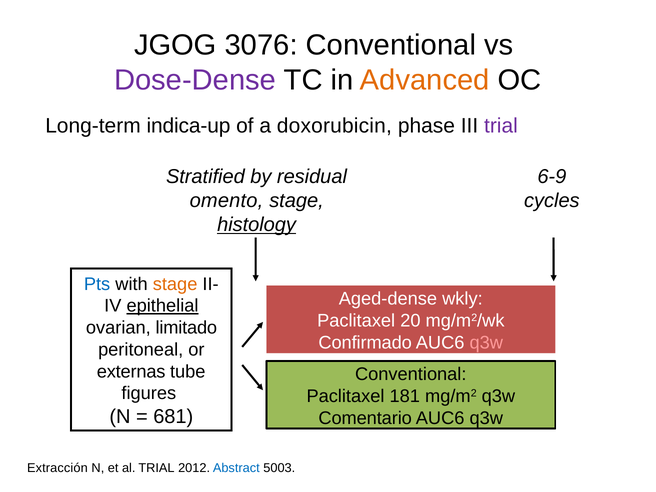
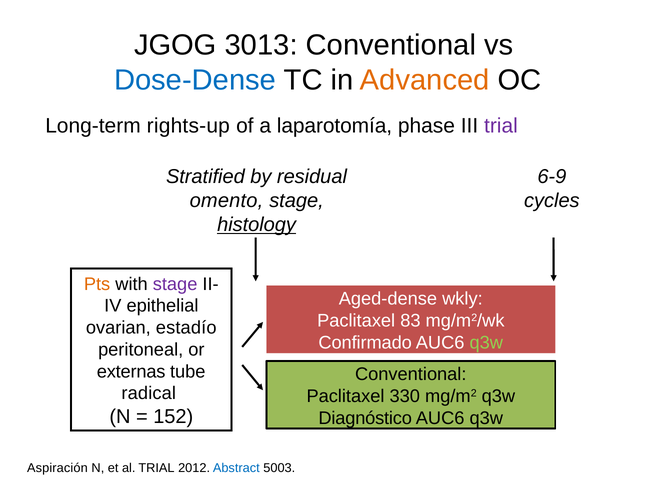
3076: 3076 -> 3013 (261, 45)
Dose-Dense colour: purple -> blue (195, 80)
indica-up: indica-up -> rights-up (188, 126)
doxorubicin: doxorubicin -> laparotomía (334, 126)
Pts colour: blue -> orange (97, 284)
stage colour: orange -> purple (175, 284)
epithelial underline: present -> none (163, 306)
20: 20 -> 83 (410, 321)
limitado: limitado -> estadío (186, 328)
q3w colour: pink -> light green (486, 343)
figures: figures -> radical (149, 393)
181: 181 -> 330 (405, 396)
681: 681 -> 152 (173, 416)
Comentario: Comentario -> Diagnóstico (365, 418)
Extracción: Extracción -> Aspiración (57, 468)
